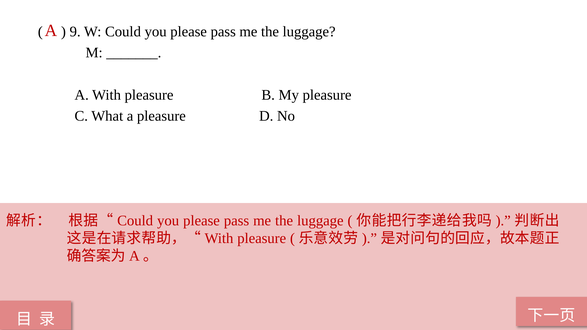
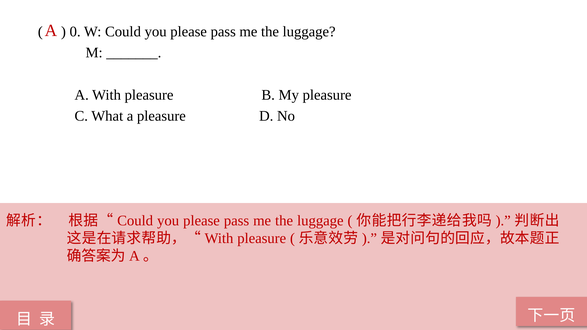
9: 9 -> 0 (75, 32)
